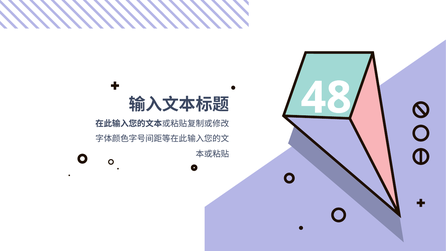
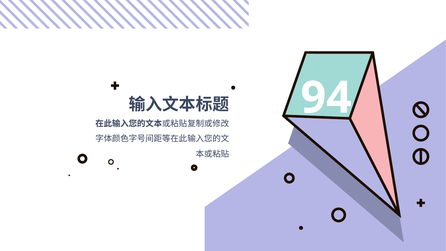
48: 48 -> 94 (326, 98)
